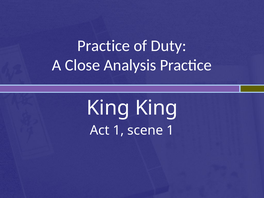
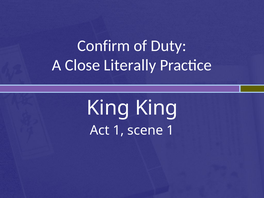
Practice: Practice -> Confirm (104, 46)
Analysis: Analysis -> Literally (130, 65)
